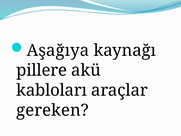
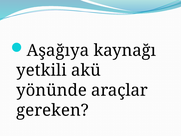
pillere: pillere -> yetkili (41, 70)
kabloları: kabloları -> yönünde (52, 90)
